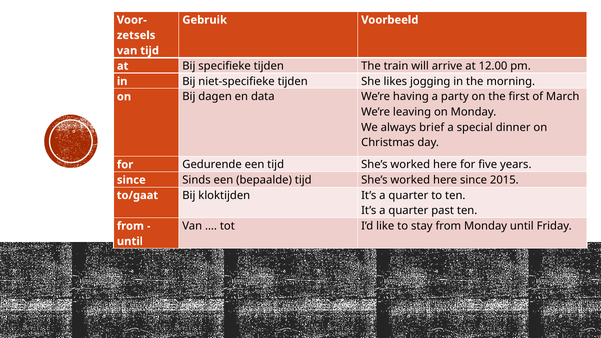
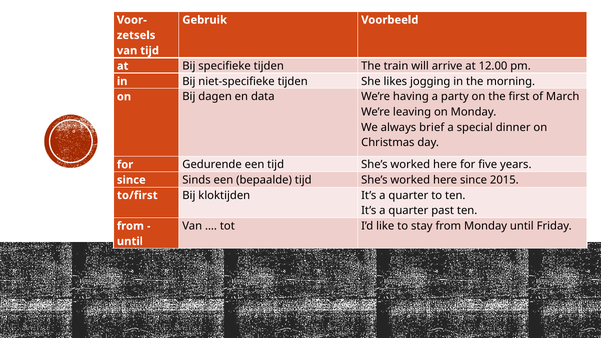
to/gaat: to/gaat -> to/first (137, 195)
